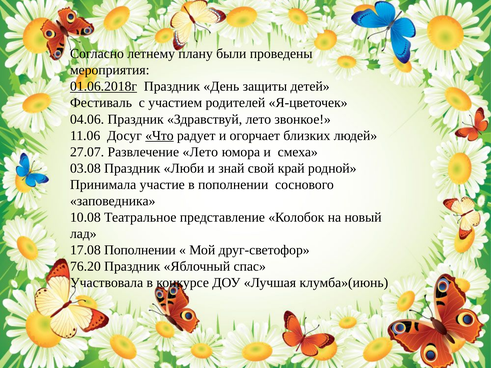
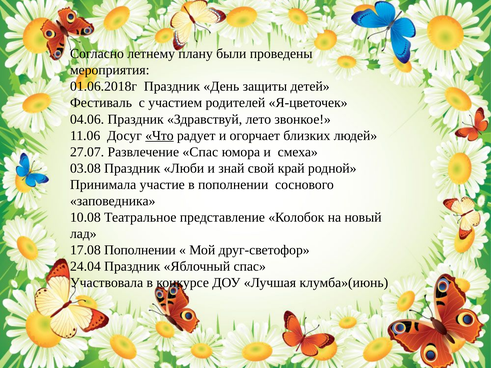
01.06.2018г underline: present -> none (104, 87)
Развлечение Лето: Лето -> Спас (200, 152)
76.20: 76.20 -> 24.04 (85, 267)
